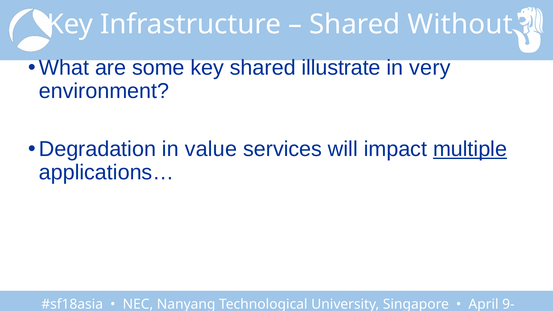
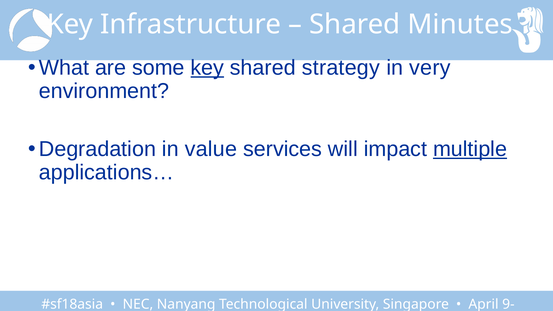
Without: Without -> Minutes (460, 25)
key underline: none -> present (207, 68)
illustrate: illustrate -> strategy (341, 68)
